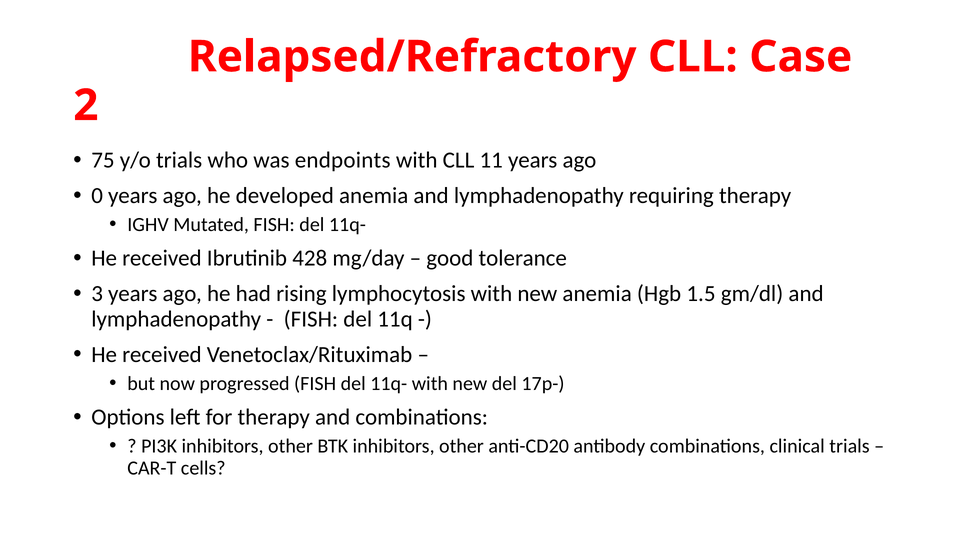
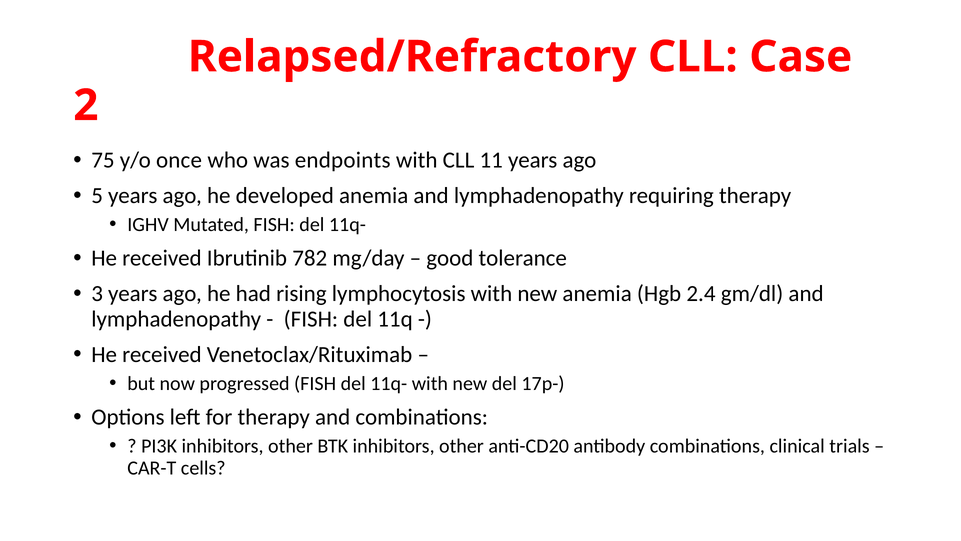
y/o trials: trials -> once (179, 160)
0: 0 -> 5 (97, 196)
428: 428 -> 782 (310, 258)
1.5: 1.5 -> 2.4 (701, 294)
